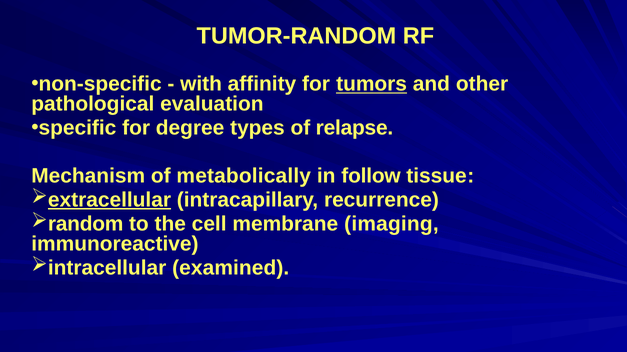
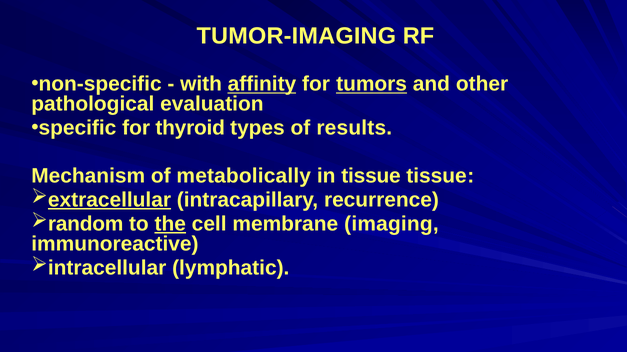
TUMOR-RANDOM: TUMOR-RANDOM -> TUMOR-IMAGING (296, 36)
affinity underline: none -> present (262, 84)
degree: degree -> thyroid (190, 128)
relapse: relapse -> results (354, 128)
in follow: follow -> tissue (371, 176)
the underline: none -> present (170, 224)
examined: examined -> lymphatic (231, 268)
